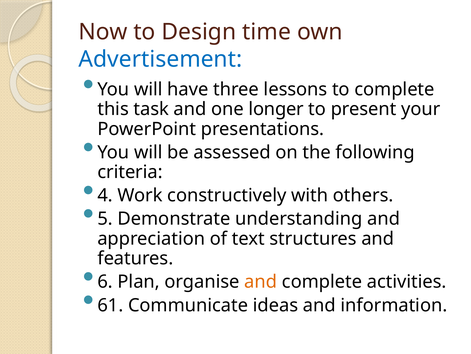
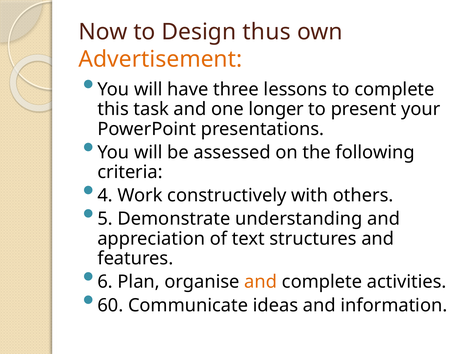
time: time -> thus (267, 32)
Advertisement colour: blue -> orange (160, 59)
61: 61 -> 60 (110, 305)
